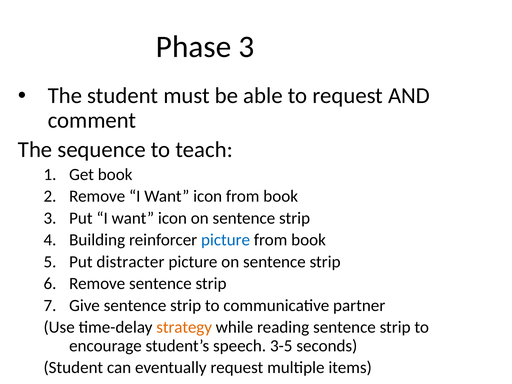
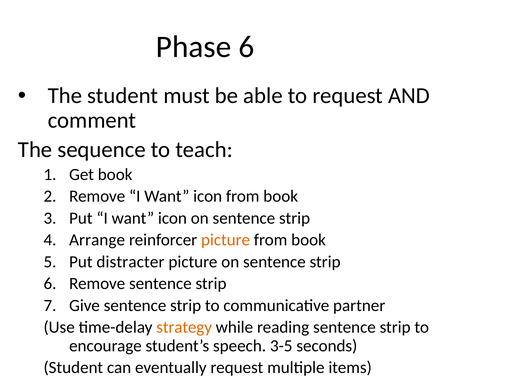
Phase 3: 3 -> 6 (246, 47)
Building: Building -> Arrange (97, 240)
picture colour: blue -> orange (226, 240)
